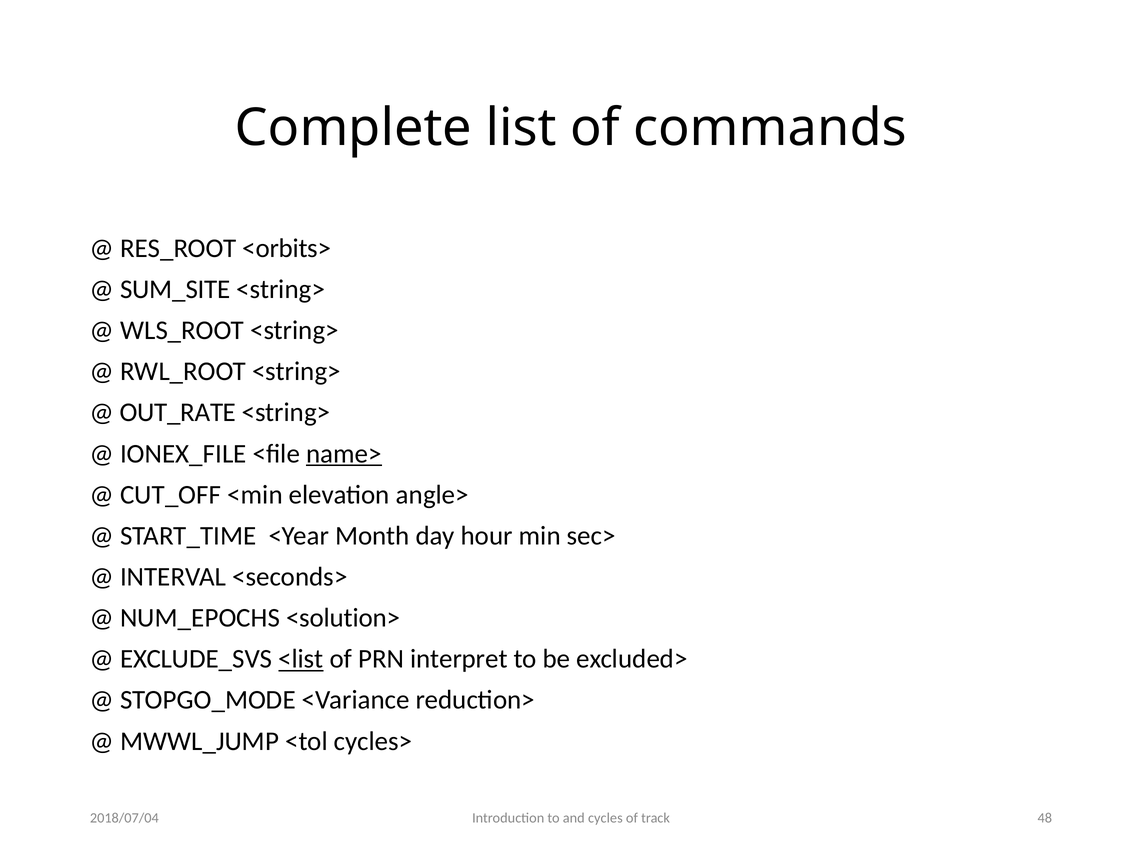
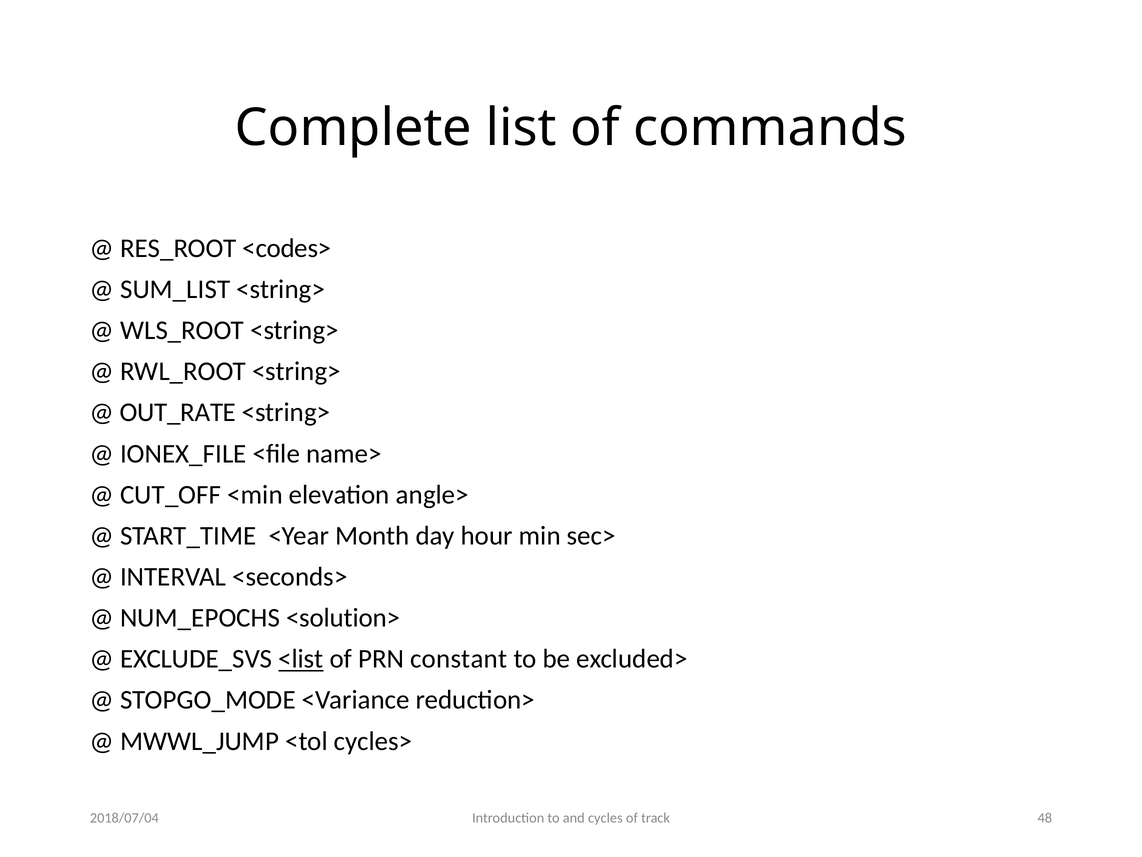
<orbits>: <orbits> -> <codes> (287, 248)
SUM_SITE: SUM_SITE -> SUM_LIST (175, 289)
name> underline: present -> none (344, 453)
interpret: interpret -> constant (459, 659)
